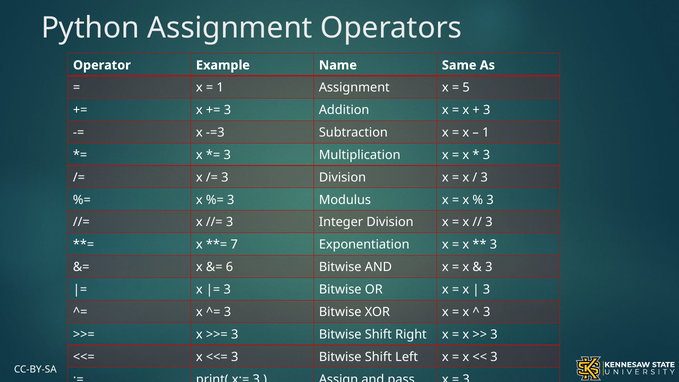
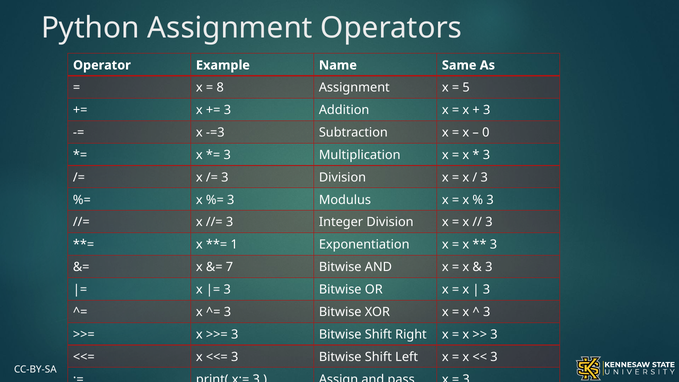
1: 1 -> 8 (220, 88)
1: 1 -> 0 (486, 133)
7: 7 -> 1 (234, 245)
6: 6 -> 7 (229, 267)
